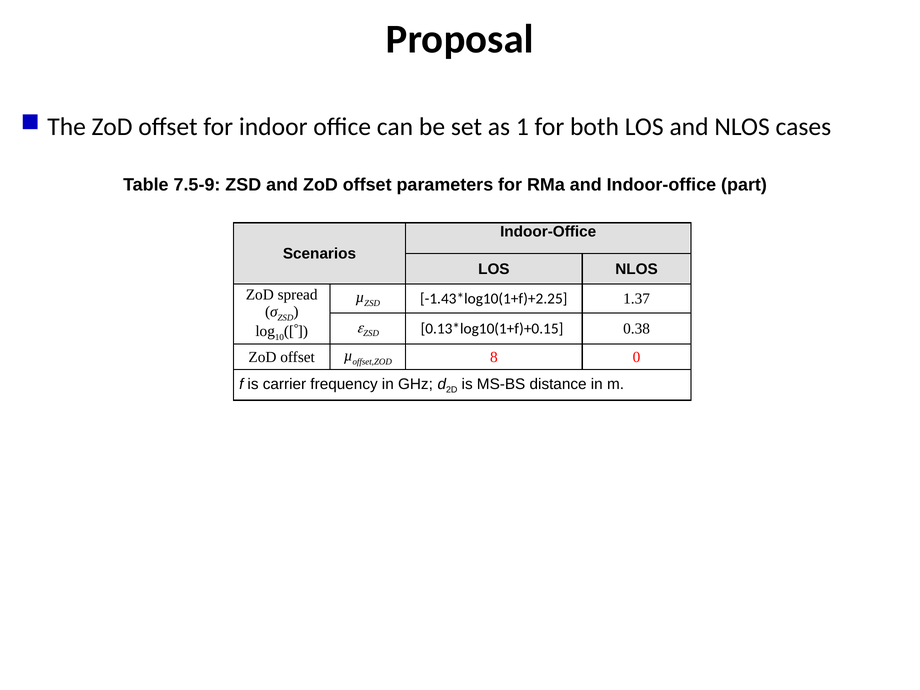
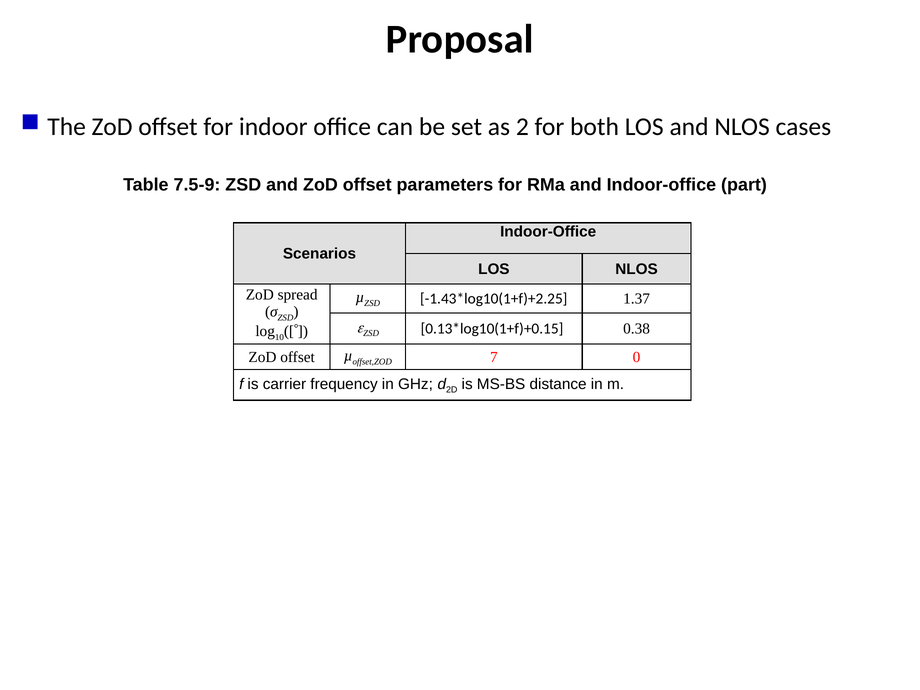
1: 1 -> 2 (522, 127)
8: 8 -> 7 (494, 357)
